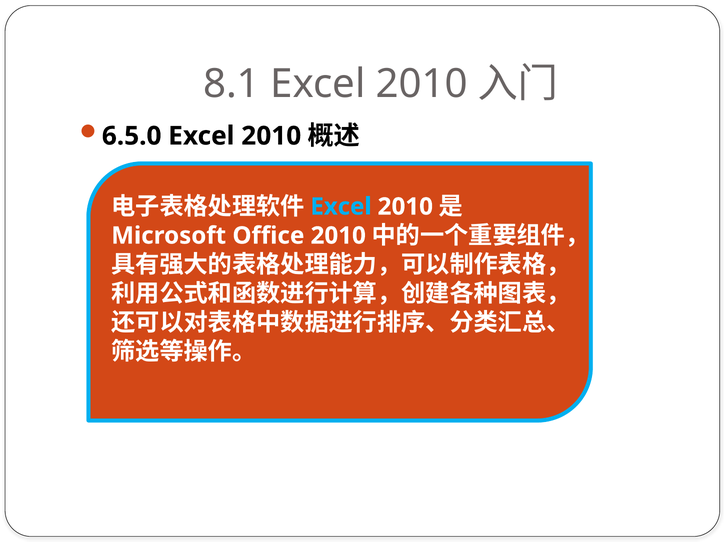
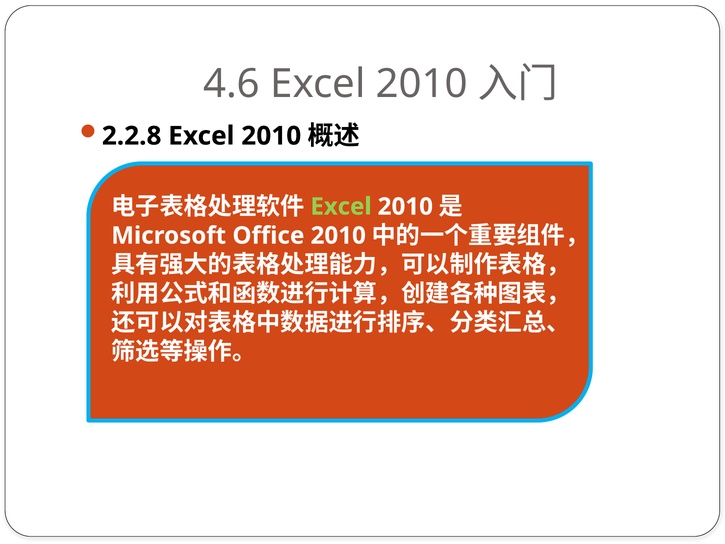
8.1: 8.1 -> 4.6 (231, 84)
6.5.0: 6.5.0 -> 2.2.8 (132, 136)
Excel colour: light blue -> light green (341, 207)
